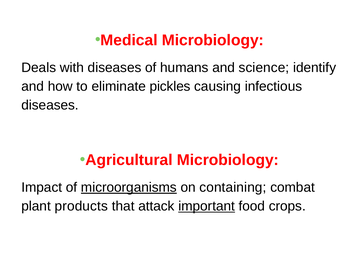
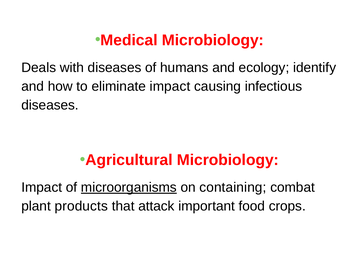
science: science -> ecology (264, 67)
eliminate pickles: pickles -> impact (170, 86)
important underline: present -> none (207, 206)
